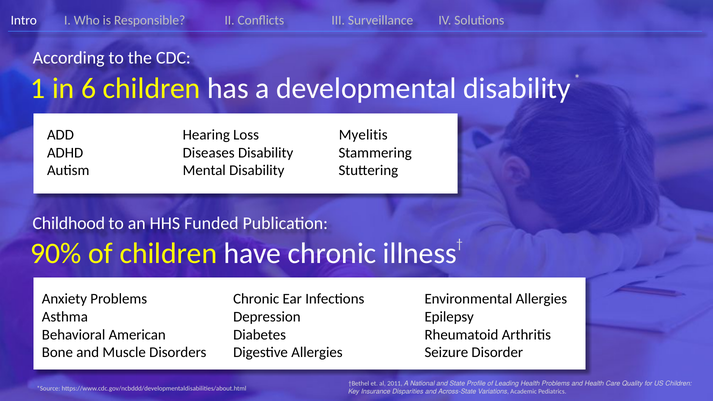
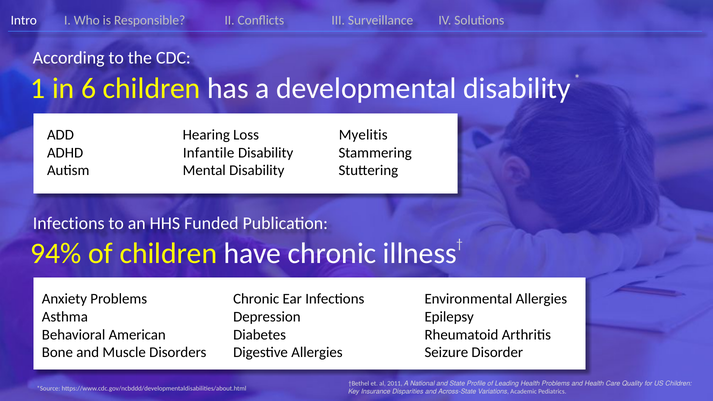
Diseases: Diseases -> Infantile (209, 153)
Childhood: Childhood -> Infections (69, 223)
90%: 90% -> 94% (56, 253)
